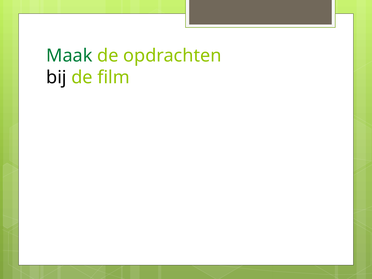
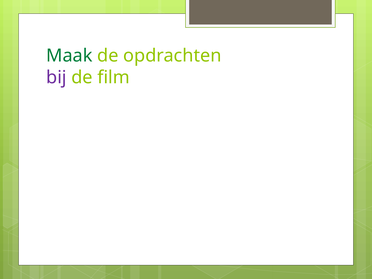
bij colour: black -> purple (56, 77)
